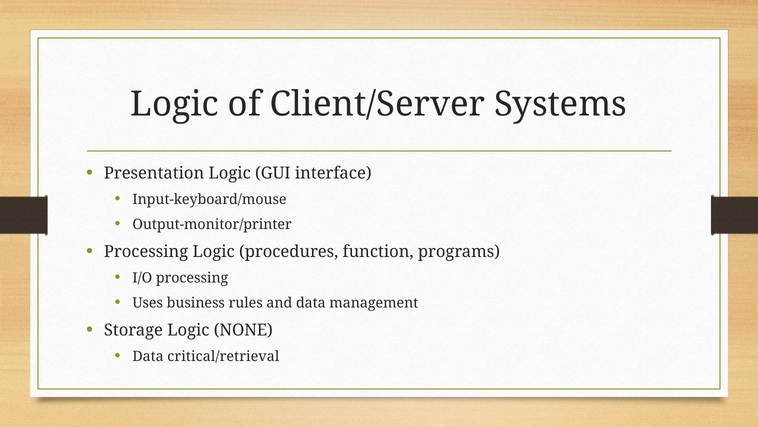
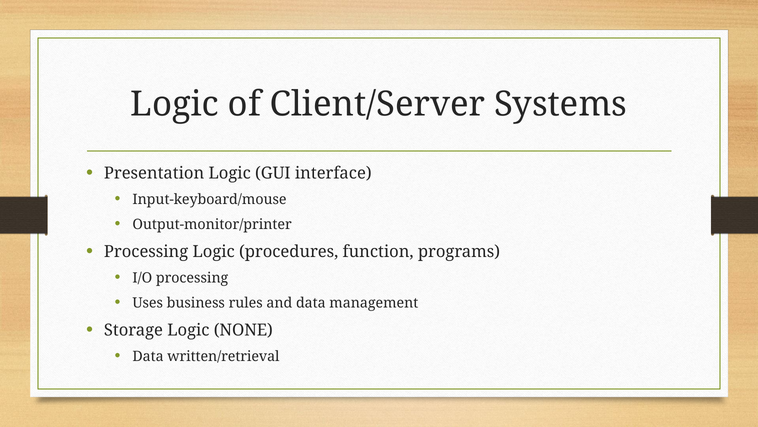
critical/retrieval: critical/retrieval -> written/retrieval (223, 356)
